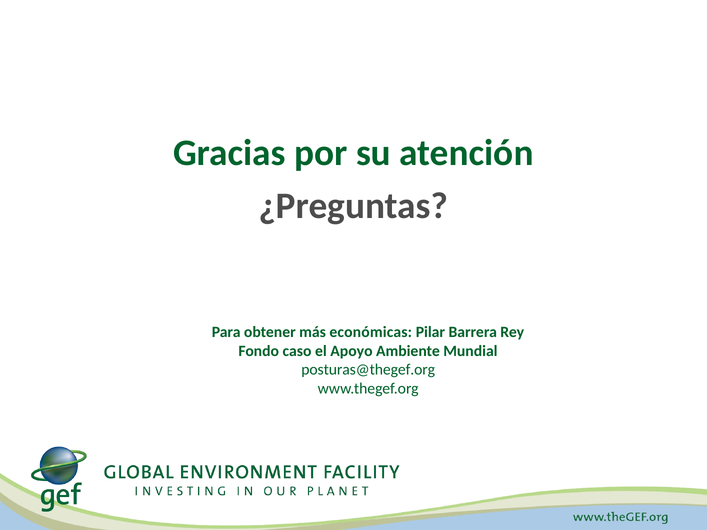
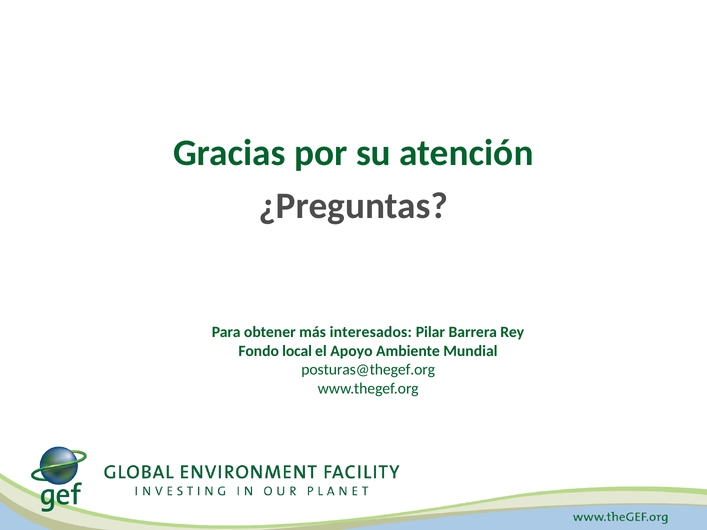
económicas: económicas -> interesados (371, 332)
caso: caso -> local (297, 351)
